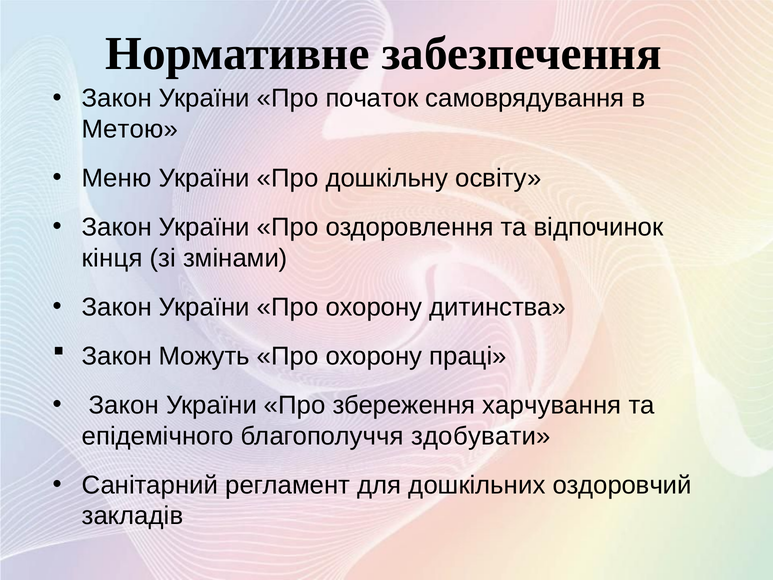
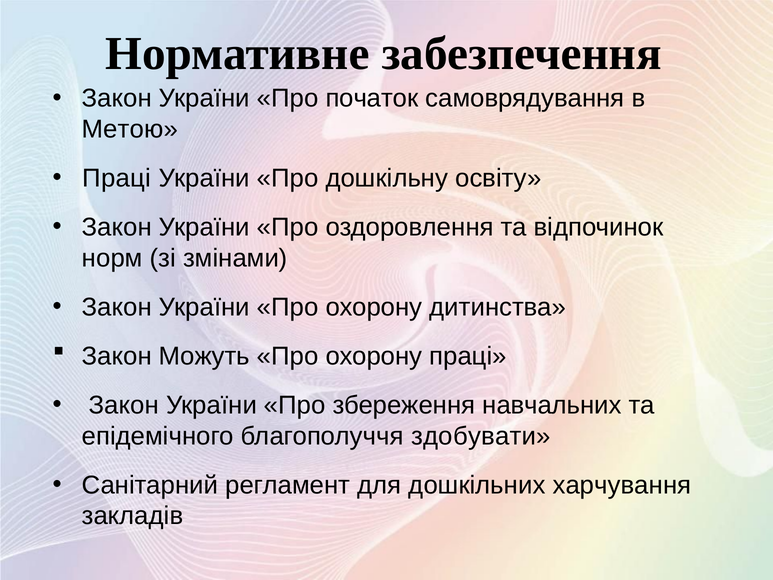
Меню: Меню -> Праці (117, 178)
кінця: кінця -> норм (112, 258)
харчування: харчування -> навчальних (552, 405)
оздоровчий: оздоровчий -> харчування (622, 485)
